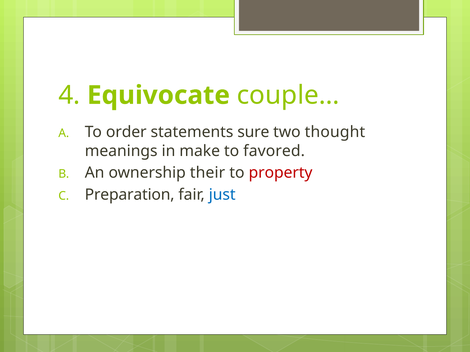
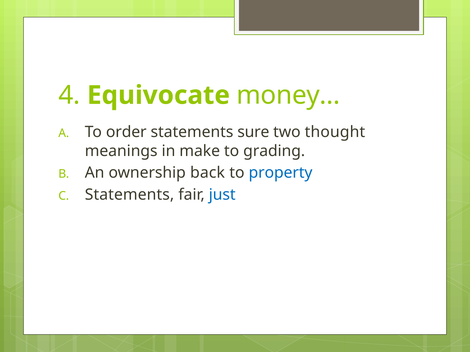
couple…: couple… -> money… (288, 95)
favored: favored -> grading (274, 151)
their: their -> back (208, 173)
property colour: red -> blue (281, 173)
Preparation: Preparation -> Statements (129, 195)
